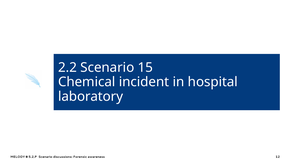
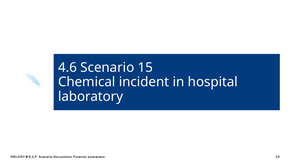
2.2: 2.2 -> 4.6 (67, 67)
